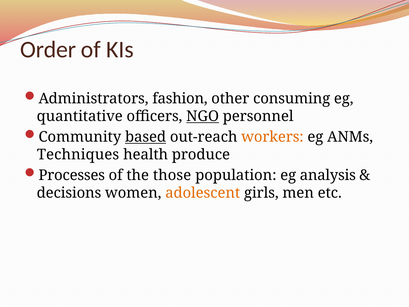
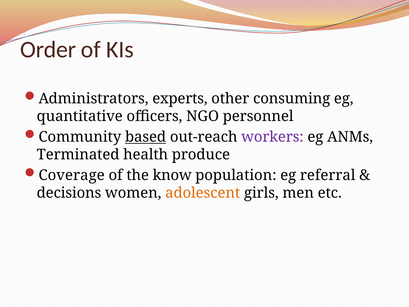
fashion: fashion -> experts (180, 98)
NGO underline: present -> none (203, 116)
workers colour: orange -> purple (272, 137)
Techniques: Techniques -> Terminated (78, 155)
Processes: Processes -> Coverage (72, 175)
those: those -> know (172, 175)
analysis: analysis -> referral (328, 175)
